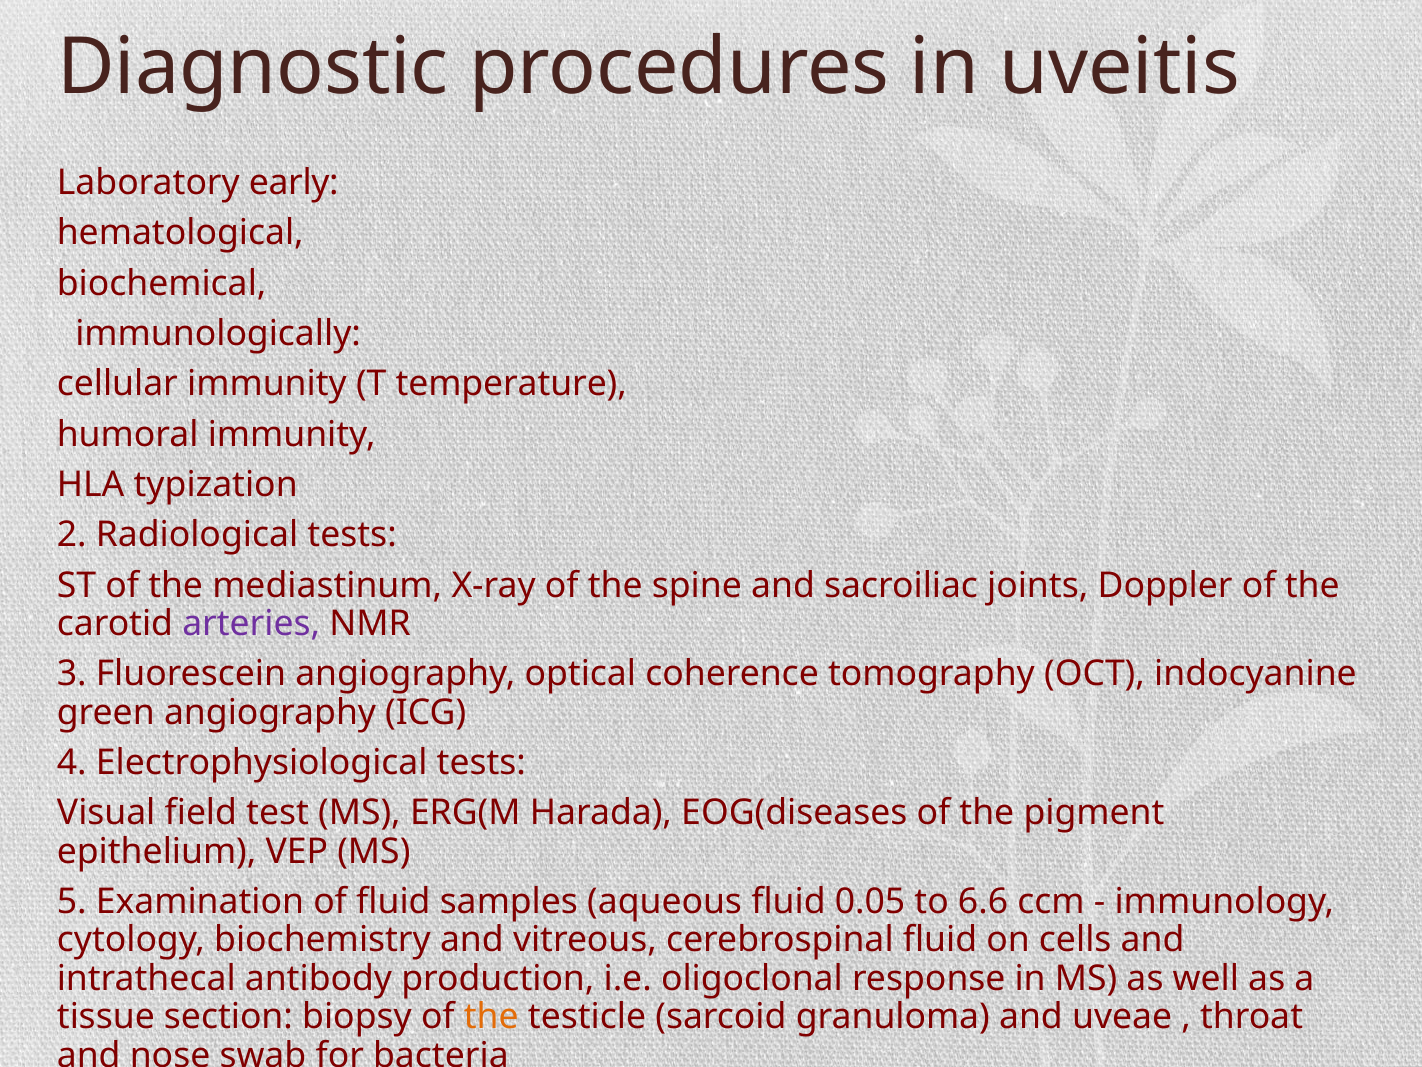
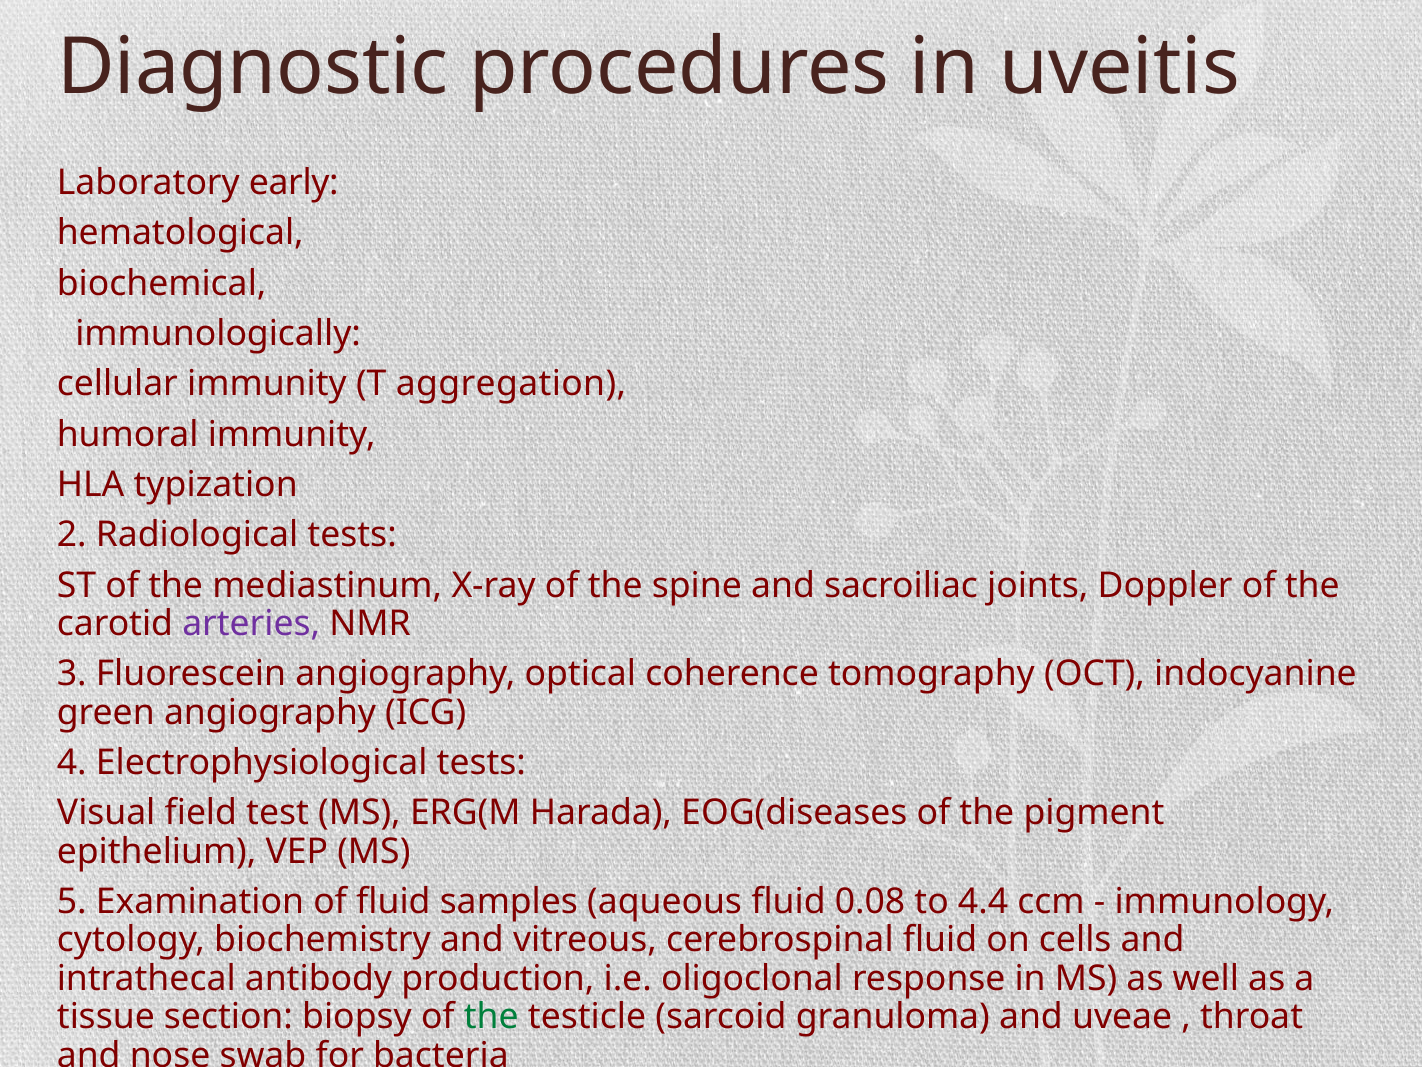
temperature: temperature -> aggregation (511, 384)
0.05: 0.05 -> 0.08 (870, 901)
6.6: 6.6 -> 4.4 (983, 901)
the colour: orange -> green (491, 1017)
